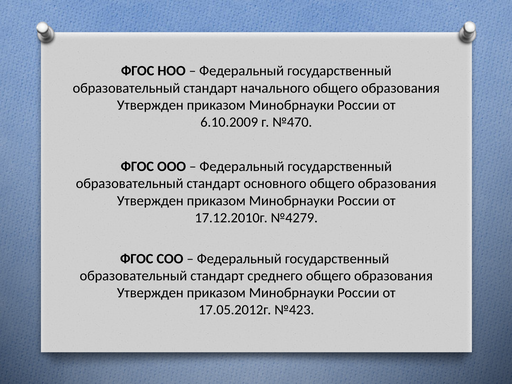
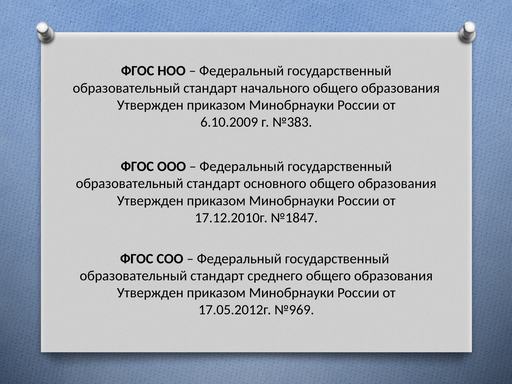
№470: №470 -> №383 (292, 122)
№4279: №4279 -> №1847 (294, 218)
№423: №423 -> №969 (294, 310)
